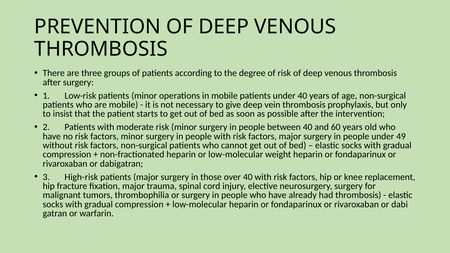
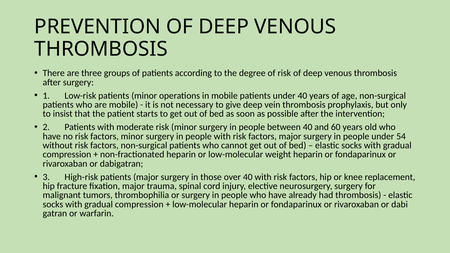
49: 49 -> 54 (401, 136)
